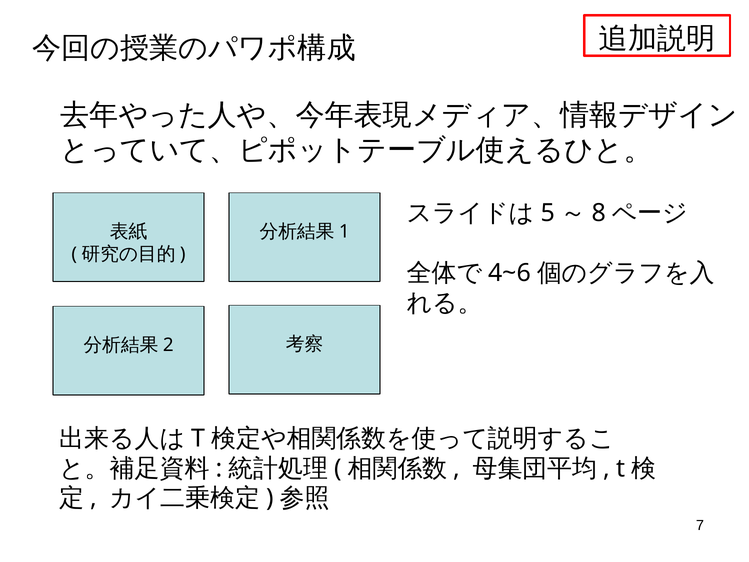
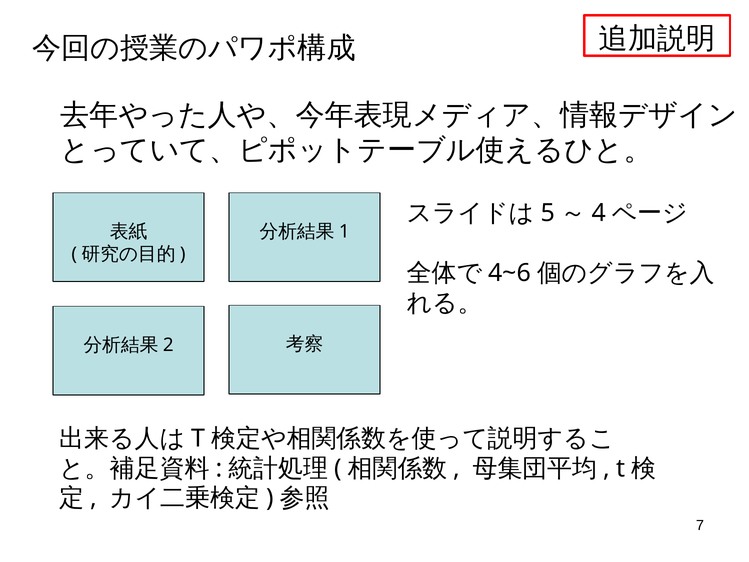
8: 8 -> 4 (599, 213)
